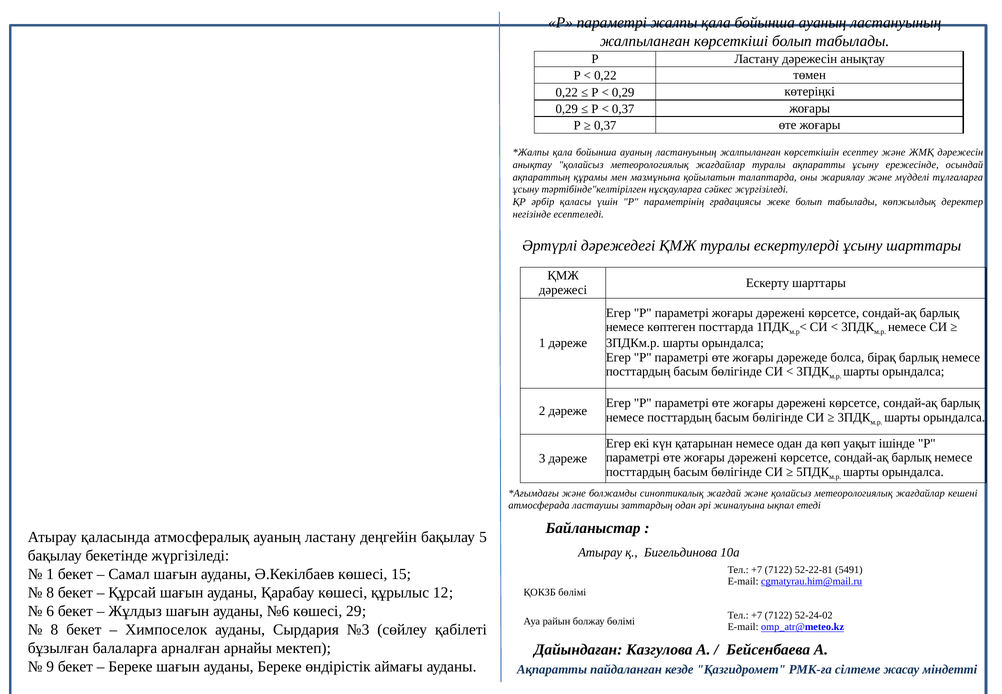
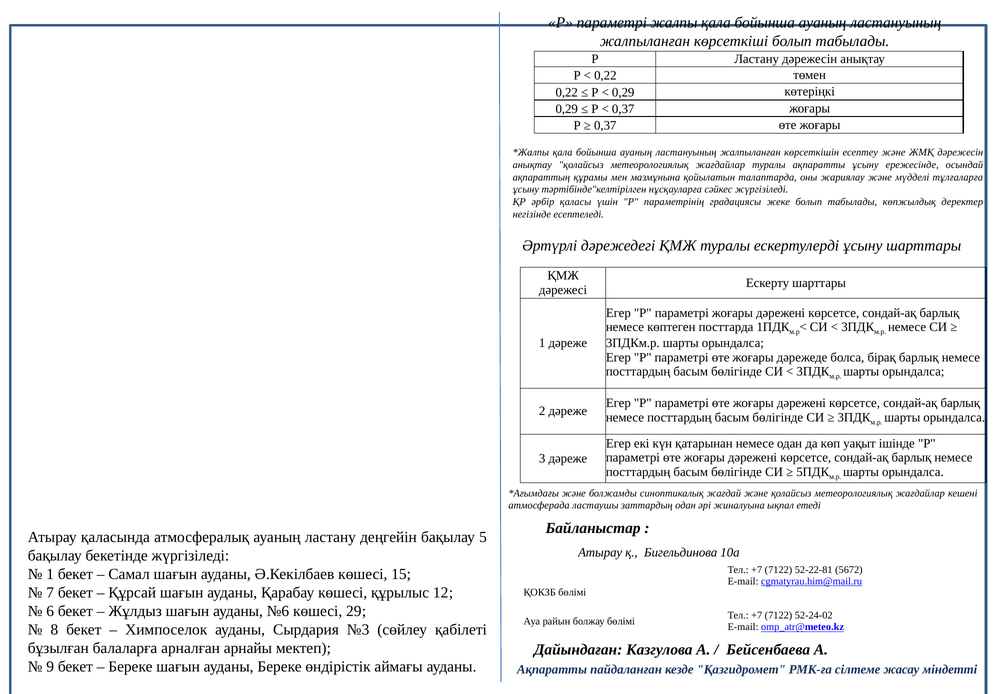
5491: 5491 -> 5672 (849, 570)
8: 8 -> 7 (50, 593)
